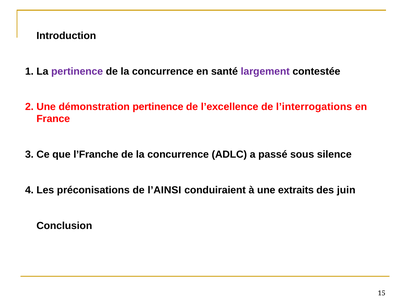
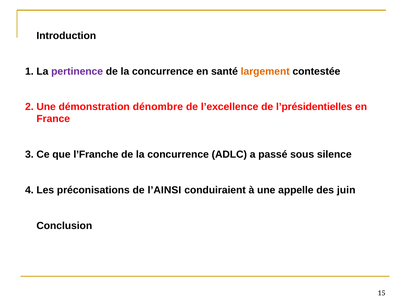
largement colour: purple -> orange (265, 71)
démonstration pertinence: pertinence -> dénombre (158, 107)
l’interrogations: l’interrogations -> l’présidentielles (314, 107)
extraits: extraits -> appelle (296, 190)
